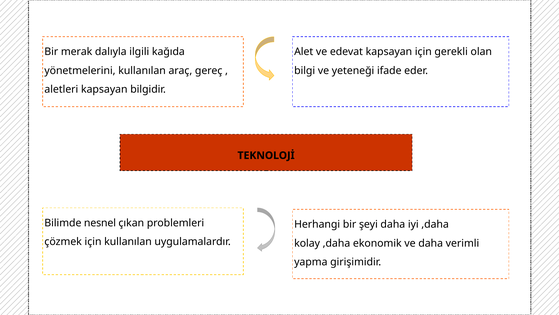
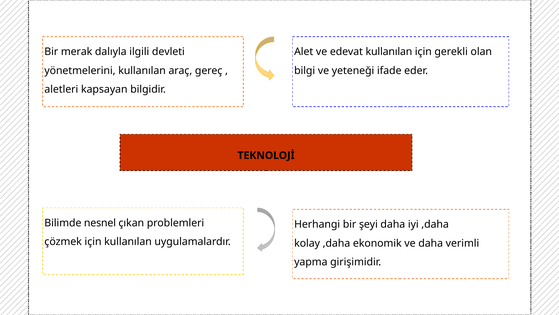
kağıda: kağıda -> devleti (168, 52)
edevat kapsayan: kapsayan -> kullanılan (389, 52)
